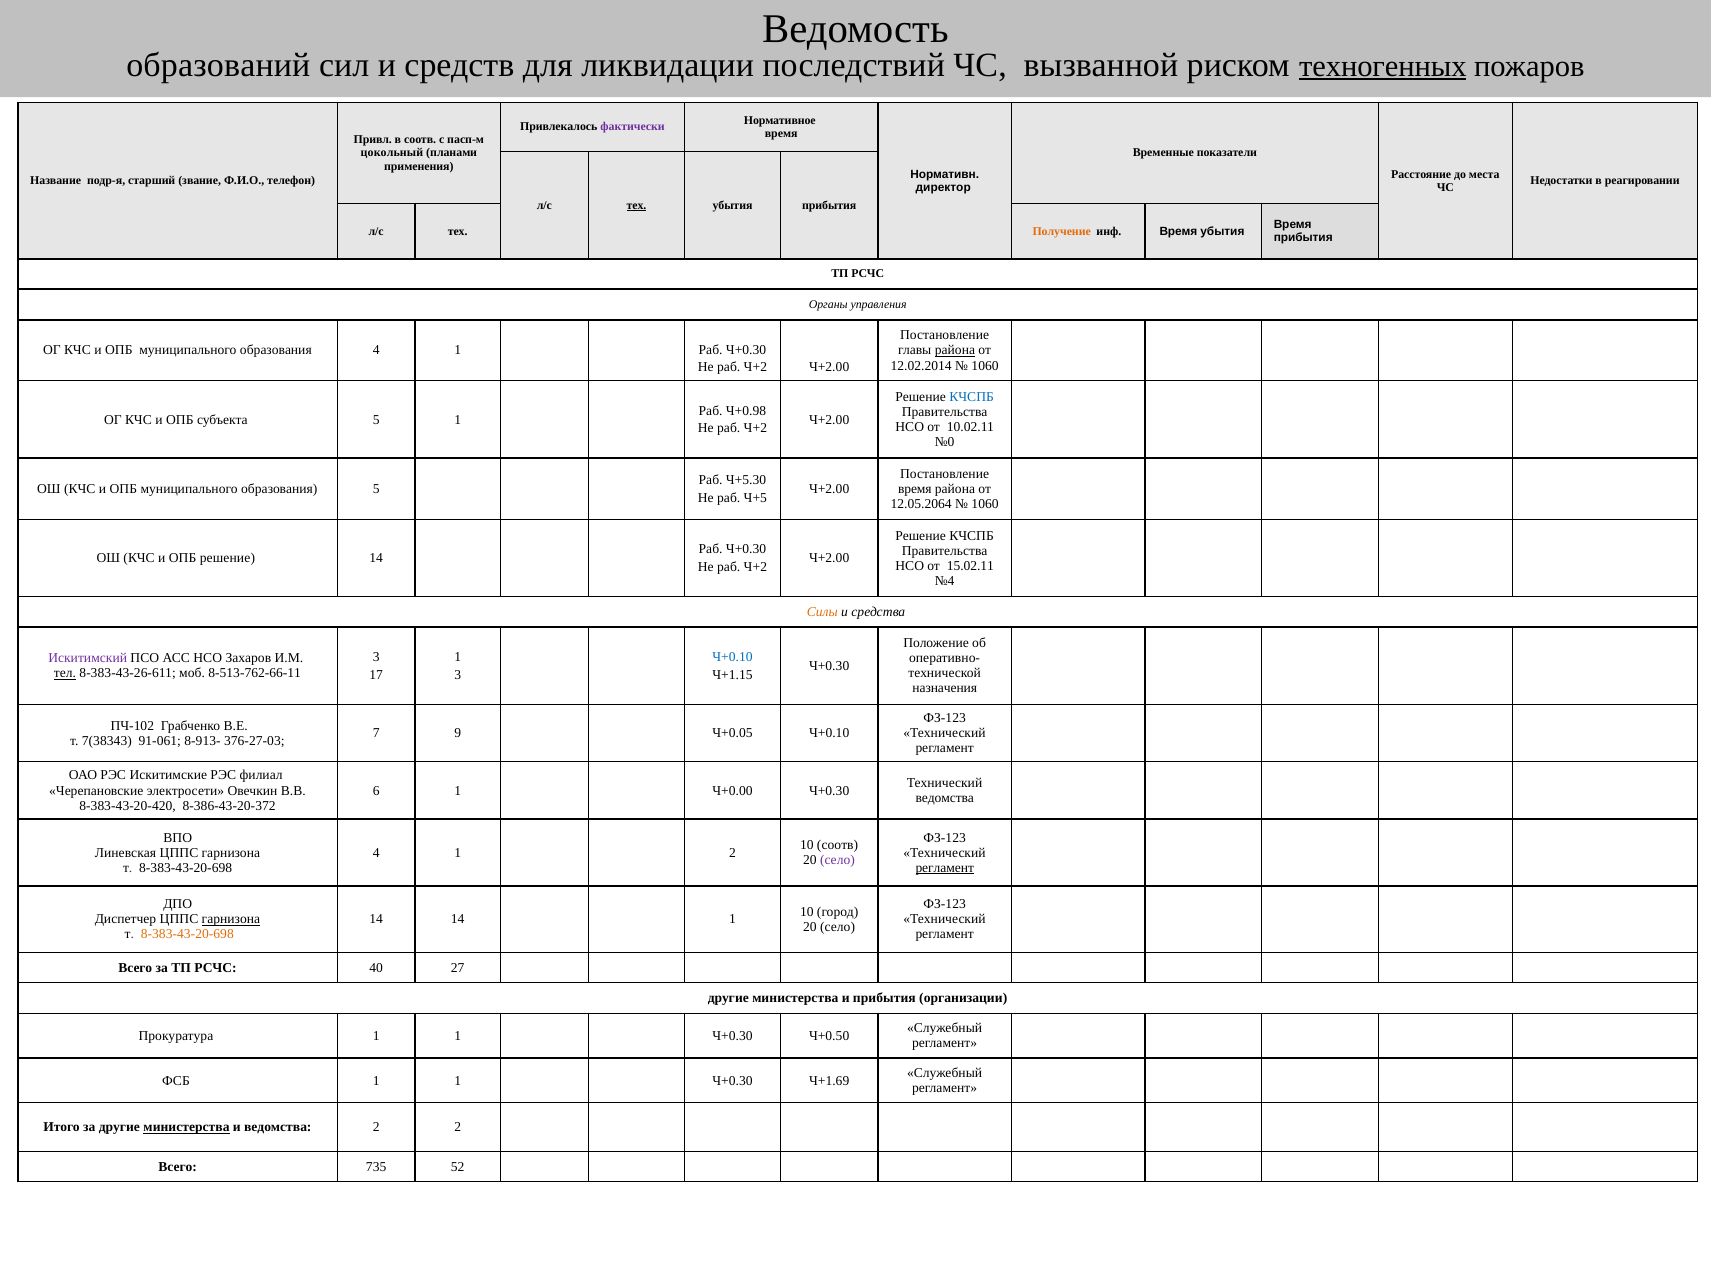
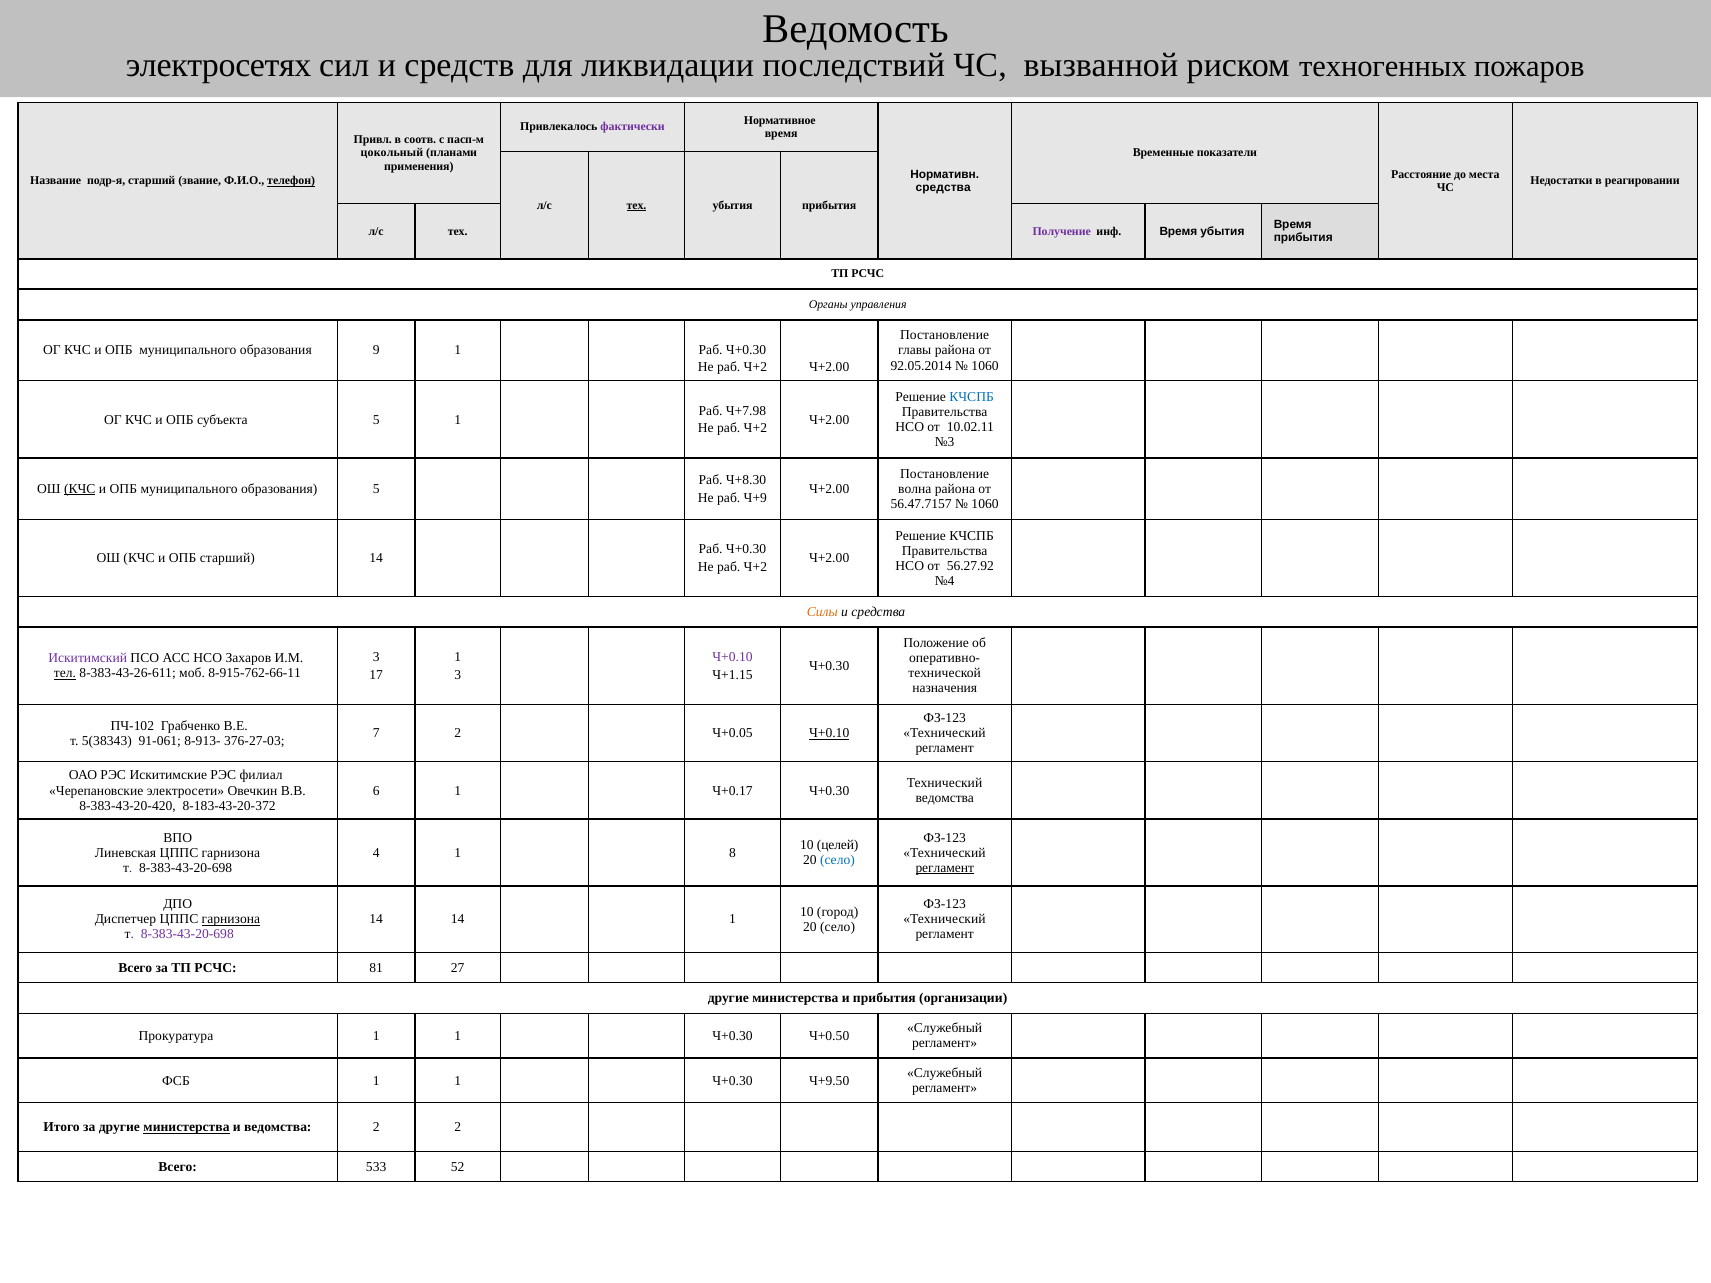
образований: образований -> электросетях (219, 65)
техногенных underline: present -> none (1383, 66)
телефон underline: none -> present (291, 181)
директор: директор -> средства (943, 188)
Получение colour: orange -> purple (1062, 231)
образования 4: 4 -> 9 (376, 351)
района underline: present -> none (955, 351)
12.02.2014: 12.02.2014 -> 92.05.2014 (921, 366)
Ч+0.98: Ч+0.98 -> Ч+7.98 (746, 411)
№0: №0 -> №3 (945, 442)
Ч+5.30: Ч+5.30 -> Ч+8.30 (746, 480)
КЧС underline: none -> present (80, 489)
время: время -> волна (915, 489)
Ч+5: Ч+5 -> Ч+9 (755, 498)
12.05.2064: 12.05.2064 -> 56.47.7157 (921, 504)
ОПБ решение: решение -> старший (227, 558)
15.02.11: 15.02.11 -> 56.27.92 (970, 566)
Ч+0.10 colour: blue -> purple (733, 657)
8-513-762-66-11: 8-513-762-66-11 -> 8-915-762-66-11 (255, 673)
7 9: 9 -> 2 (458, 733)
Ч+0.10 underline: none -> present (829, 733)
7(38343: 7(38343 -> 5(38343 (107, 741)
Ч+0.00: Ч+0.00 -> Ч+0.17 (733, 791)
8-386-43-20-372: 8-386-43-20-372 -> 8-183-43-20-372 (229, 806)
10 соотв: соотв -> целей (838, 845)
1 2: 2 -> 8 (733, 853)
село colour: purple -> blue (838, 860)
8-383-43-20-698 colour: orange -> purple (187, 935)
40: 40 -> 81 (376, 968)
Ч+1.69: Ч+1.69 -> Ч+9.50 (829, 1081)
735: 735 -> 533 (376, 1167)
